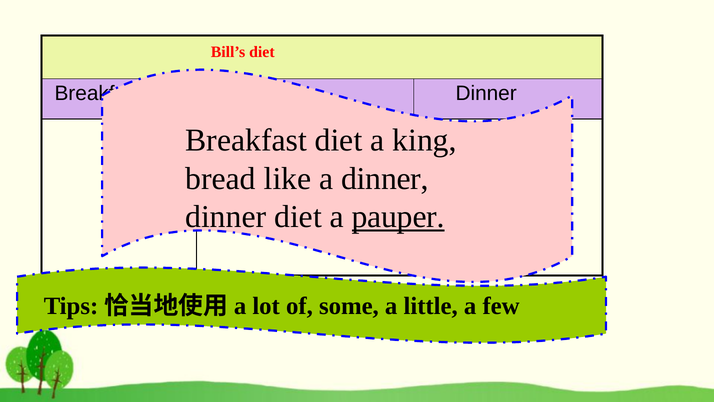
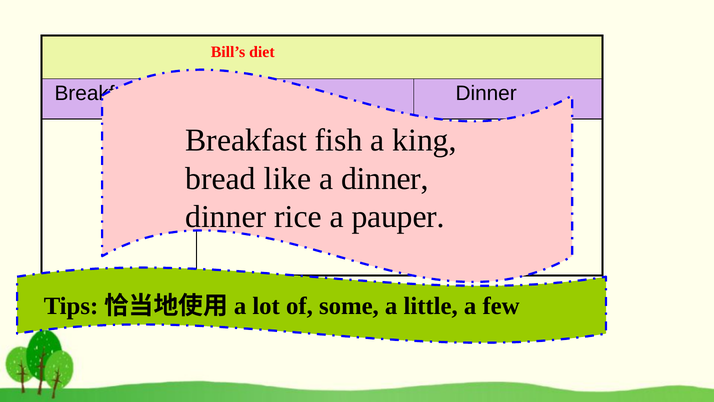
Breakfast diet: diet -> fish (339, 140)
dinner diet: diet -> rice (298, 217)
pauper underline: present -> none (398, 217)
